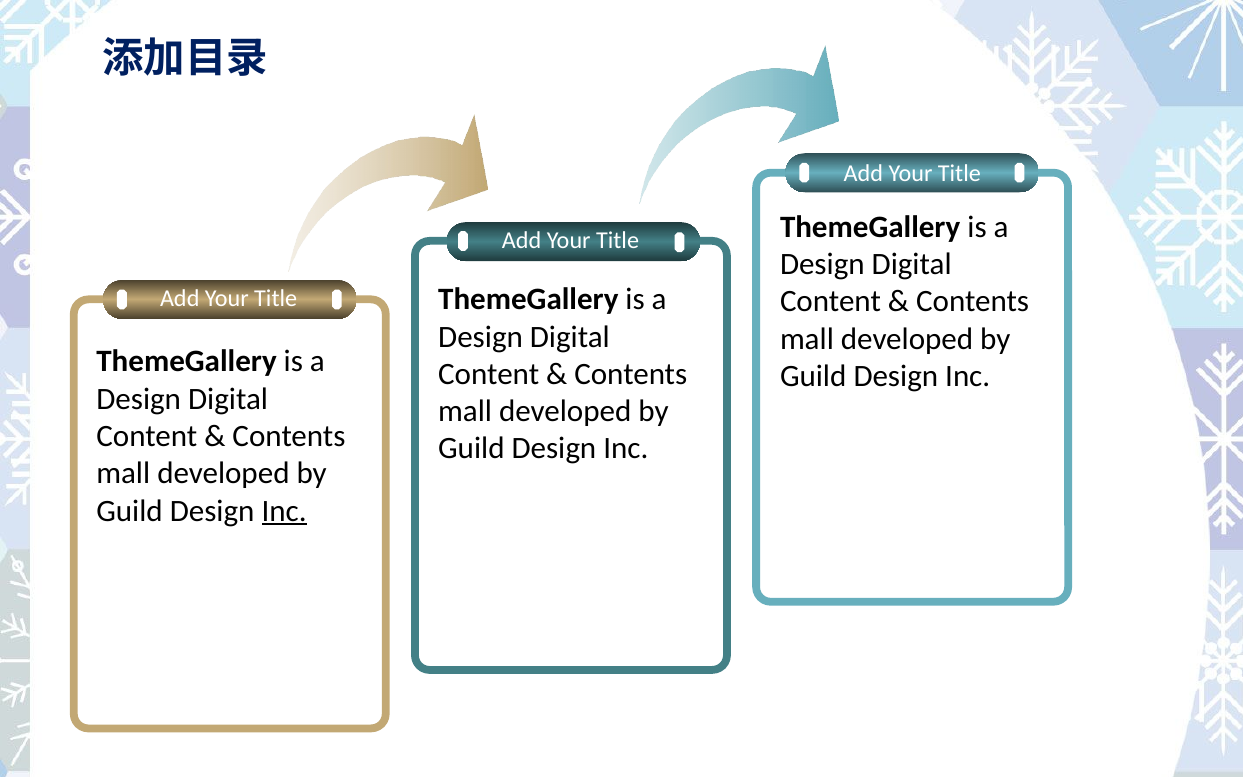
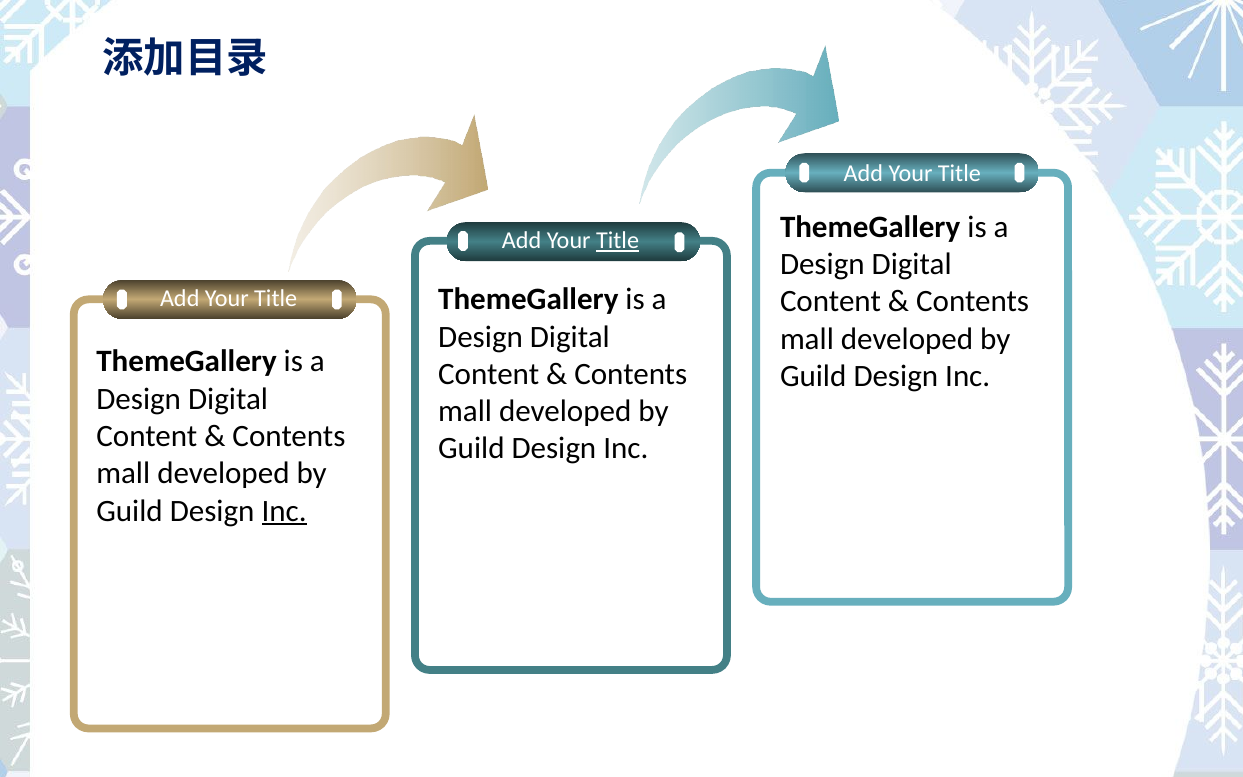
Title underline: none -> present (618, 240)
